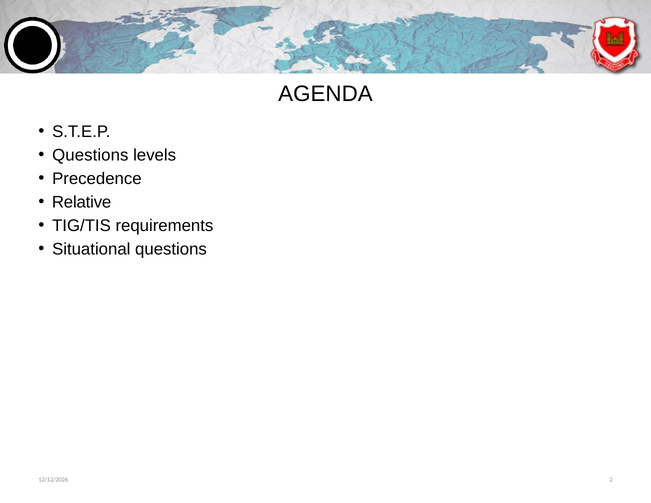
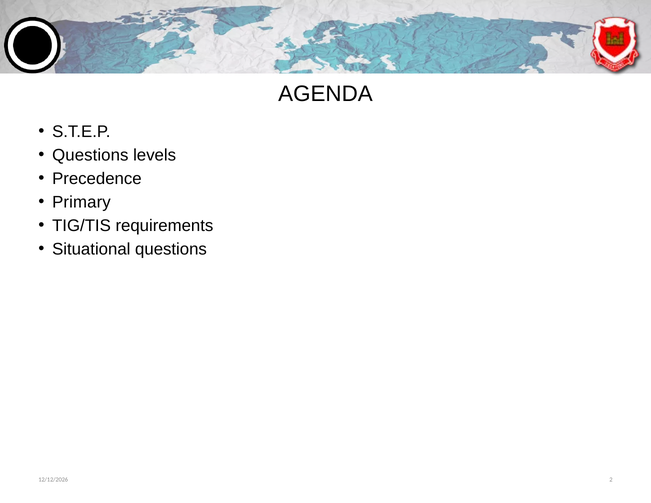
Relative: Relative -> Primary (81, 202)
